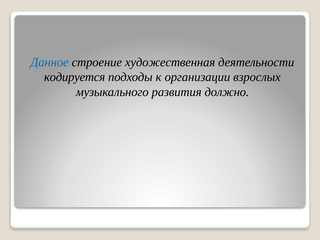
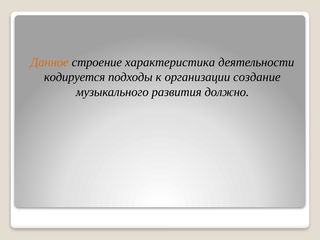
Данное colour: blue -> orange (50, 62)
художественная: художественная -> характеристика (170, 62)
взрослых: взрослых -> создание (257, 77)
